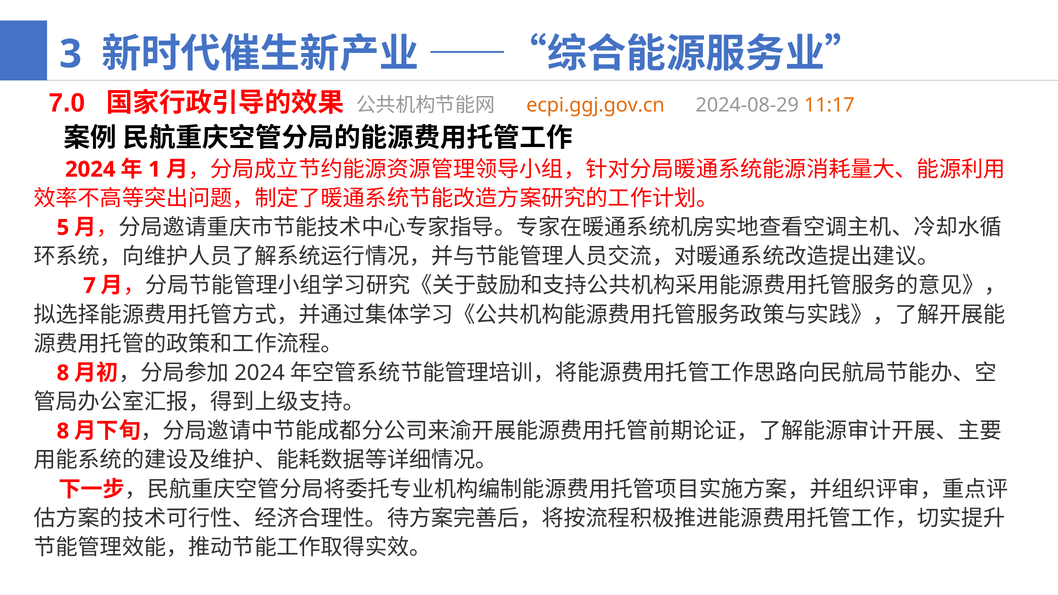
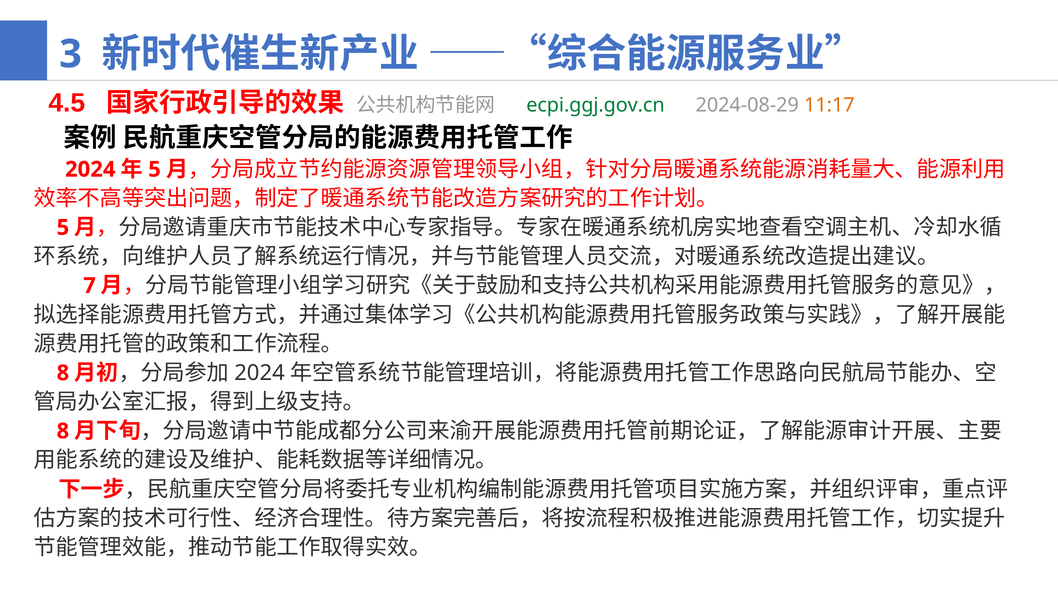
7.0: 7.0 -> 4.5 (67, 103)
ecpi.ggj.gov.cn colour: orange -> green (595, 105)
1: 1 -> 5 (155, 169)
